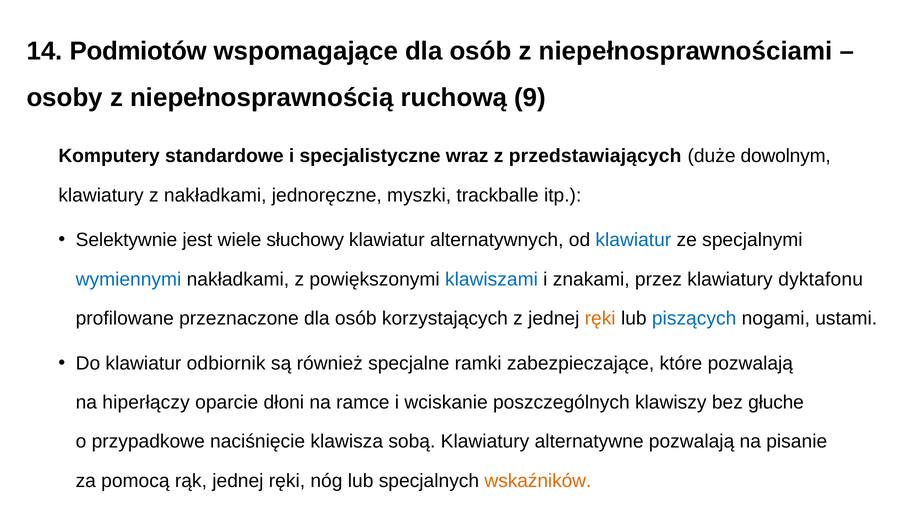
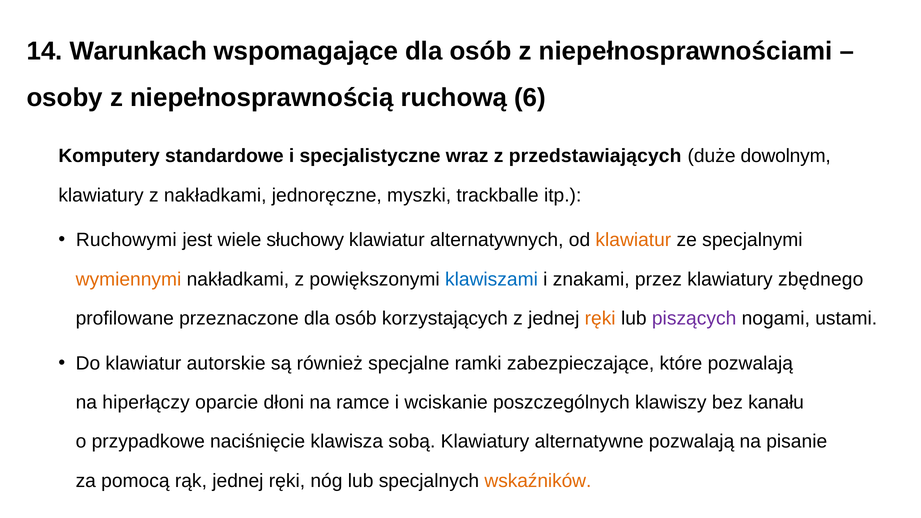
Podmiotów: Podmiotów -> Warunkach (138, 51)
9: 9 -> 6 (530, 98)
Selektywnie: Selektywnie -> Ruchowymi (126, 240)
klawiatur colour: blue -> orange (633, 240)
wymiennymi colour: blue -> orange (129, 279)
dyktafonu: dyktafonu -> zbędnego (821, 279)
piszących colour: blue -> purple (694, 318)
odbiornik: odbiornik -> autorskie (226, 363)
głuche: głuche -> kanału (776, 402)
